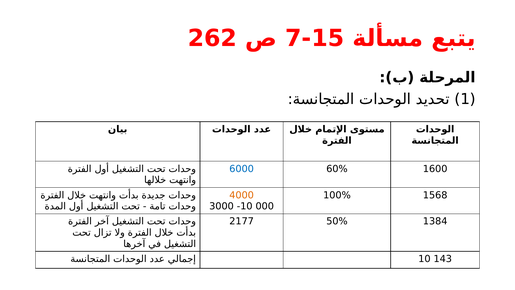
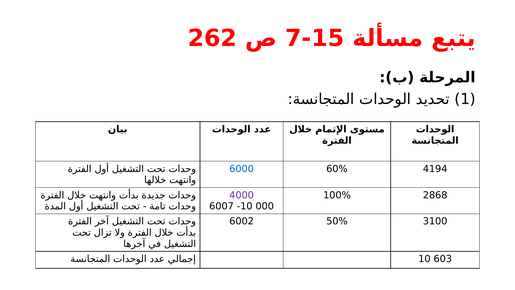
1600: 1600 -> 4194 (435, 169)
4000 colour: orange -> purple (242, 195)
1568: 1568 -> 2868 (435, 195)
3000: 3000 -> 6007 (222, 206)
2177: 2177 -> 6002 (242, 221)
1384: 1384 -> 3100 (435, 221)
143: 143 -> 603 (443, 259)
